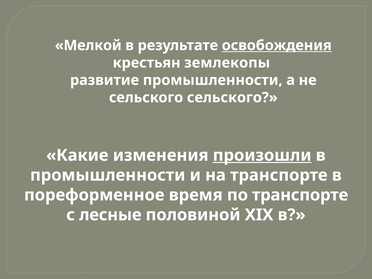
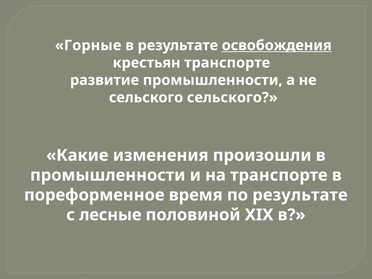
Мелкой: Мелкой -> Горные (88, 45)
крестьян землекопы: землекопы -> транспорте (227, 63)
произошли underline: present -> none (262, 155)
по транспорте: транспорте -> результате (300, 195)
